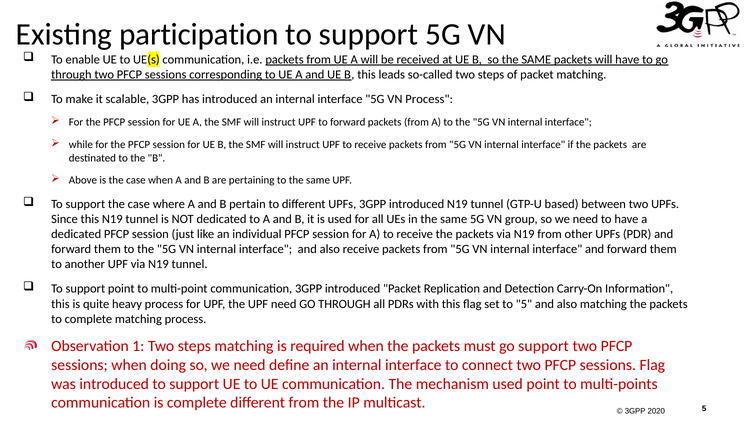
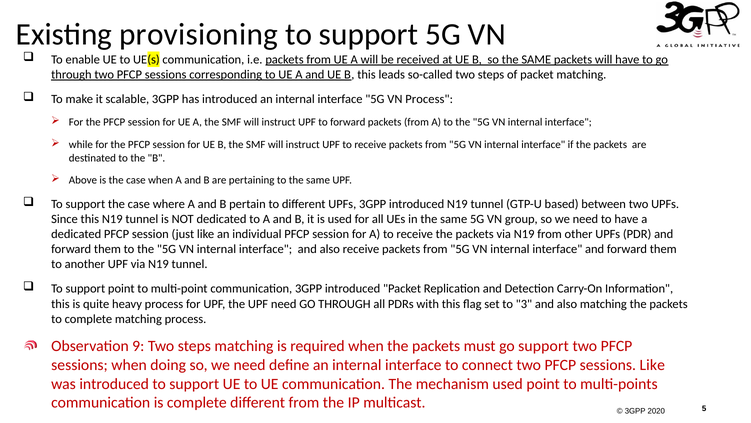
participation: participation -> provisioning (199, 35)
to 5: 5 -> 3 (524, 303)
1: 1 -> 9 (138, 346)
sessions Flag: Flag -> Like (652, 365)
